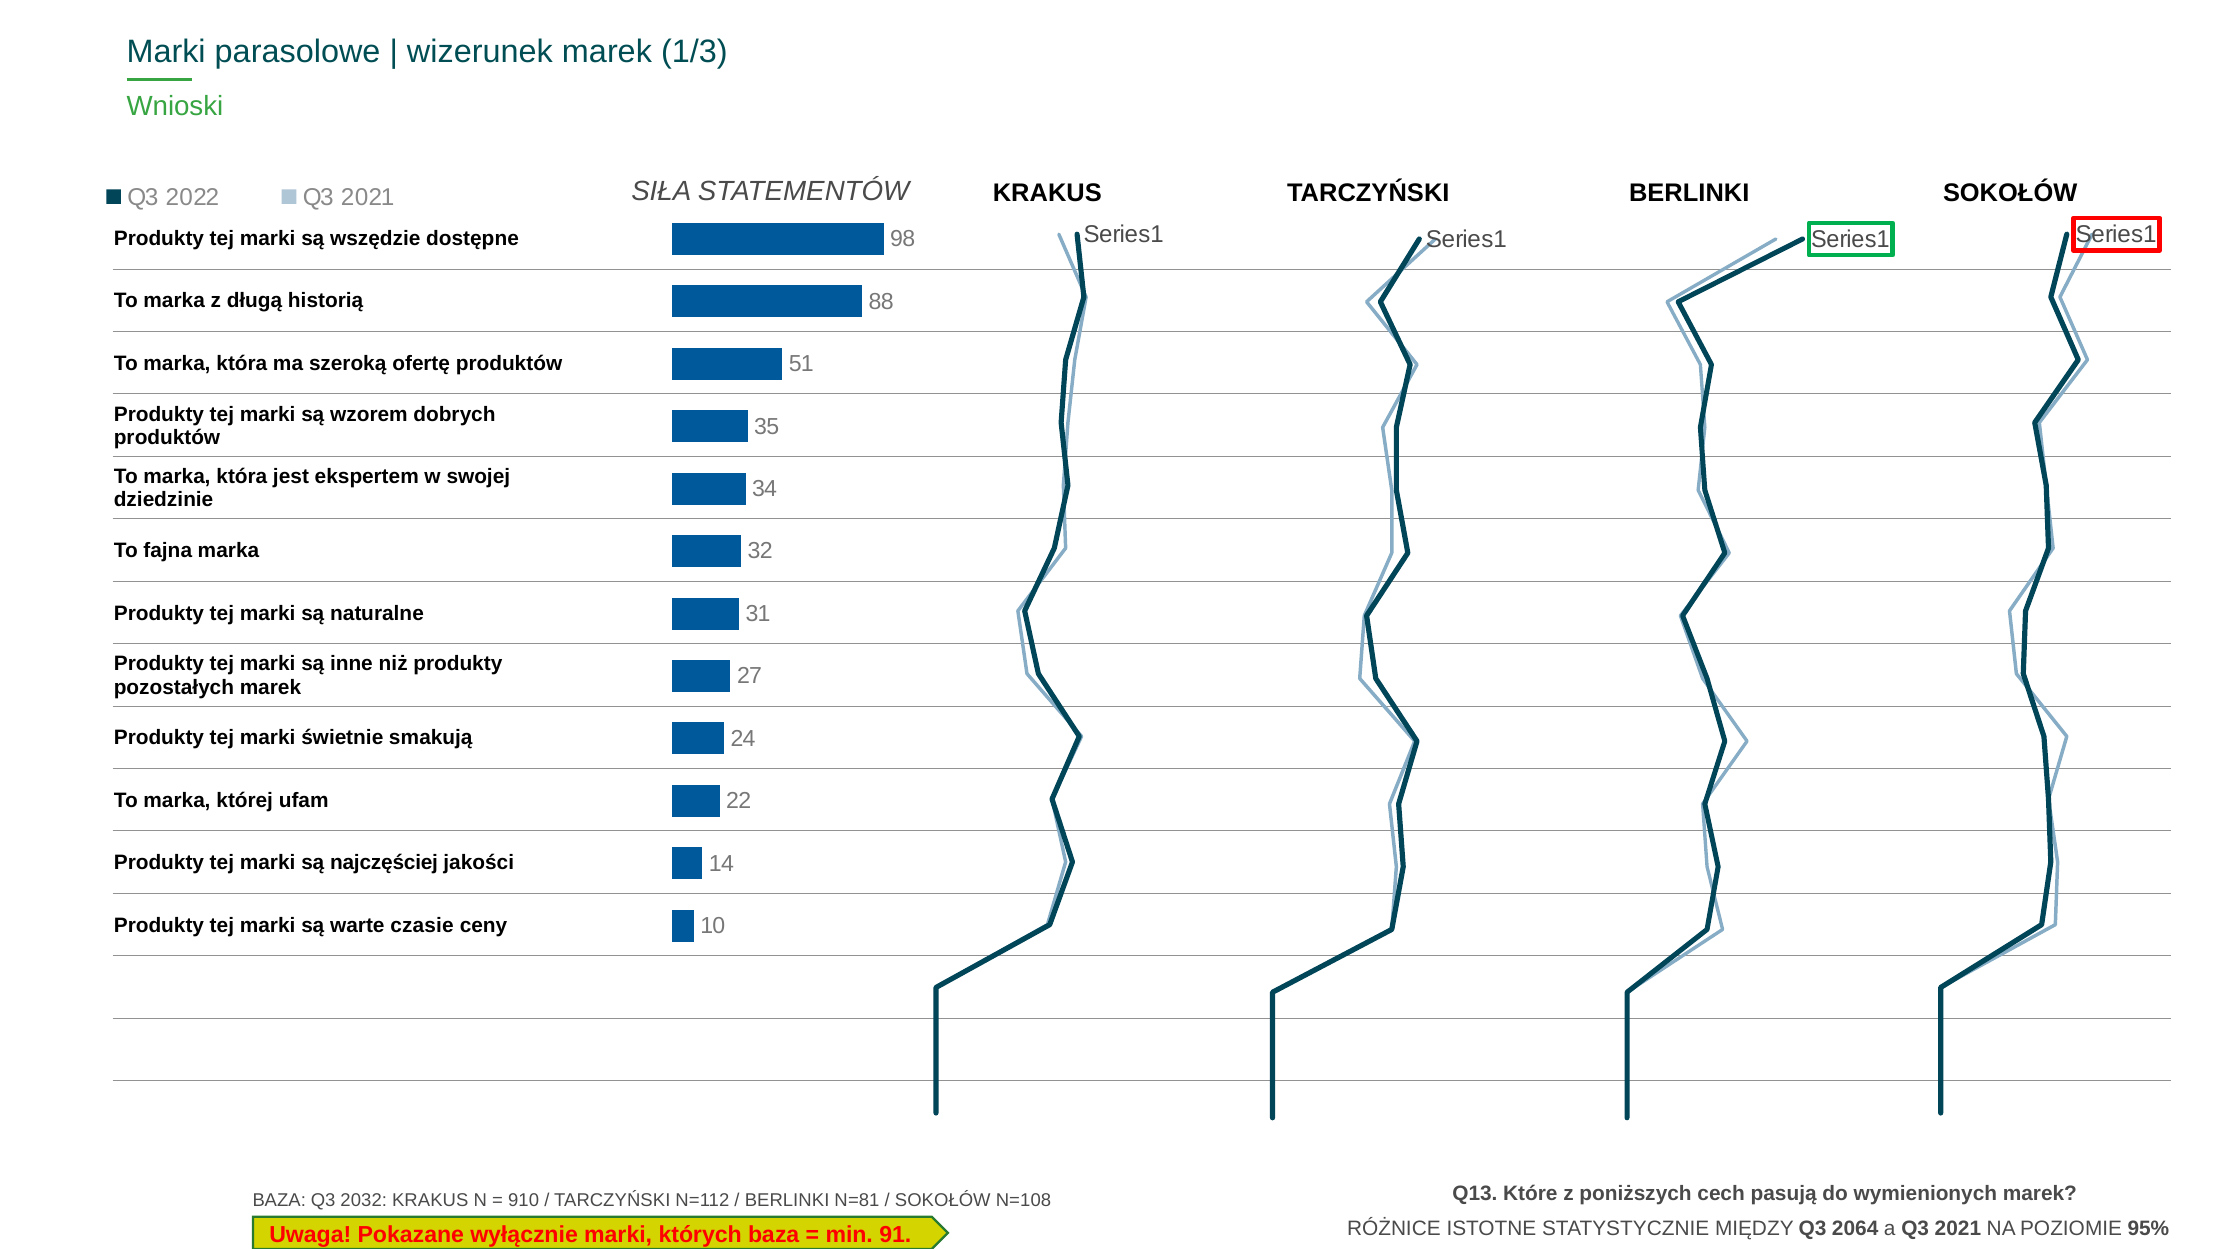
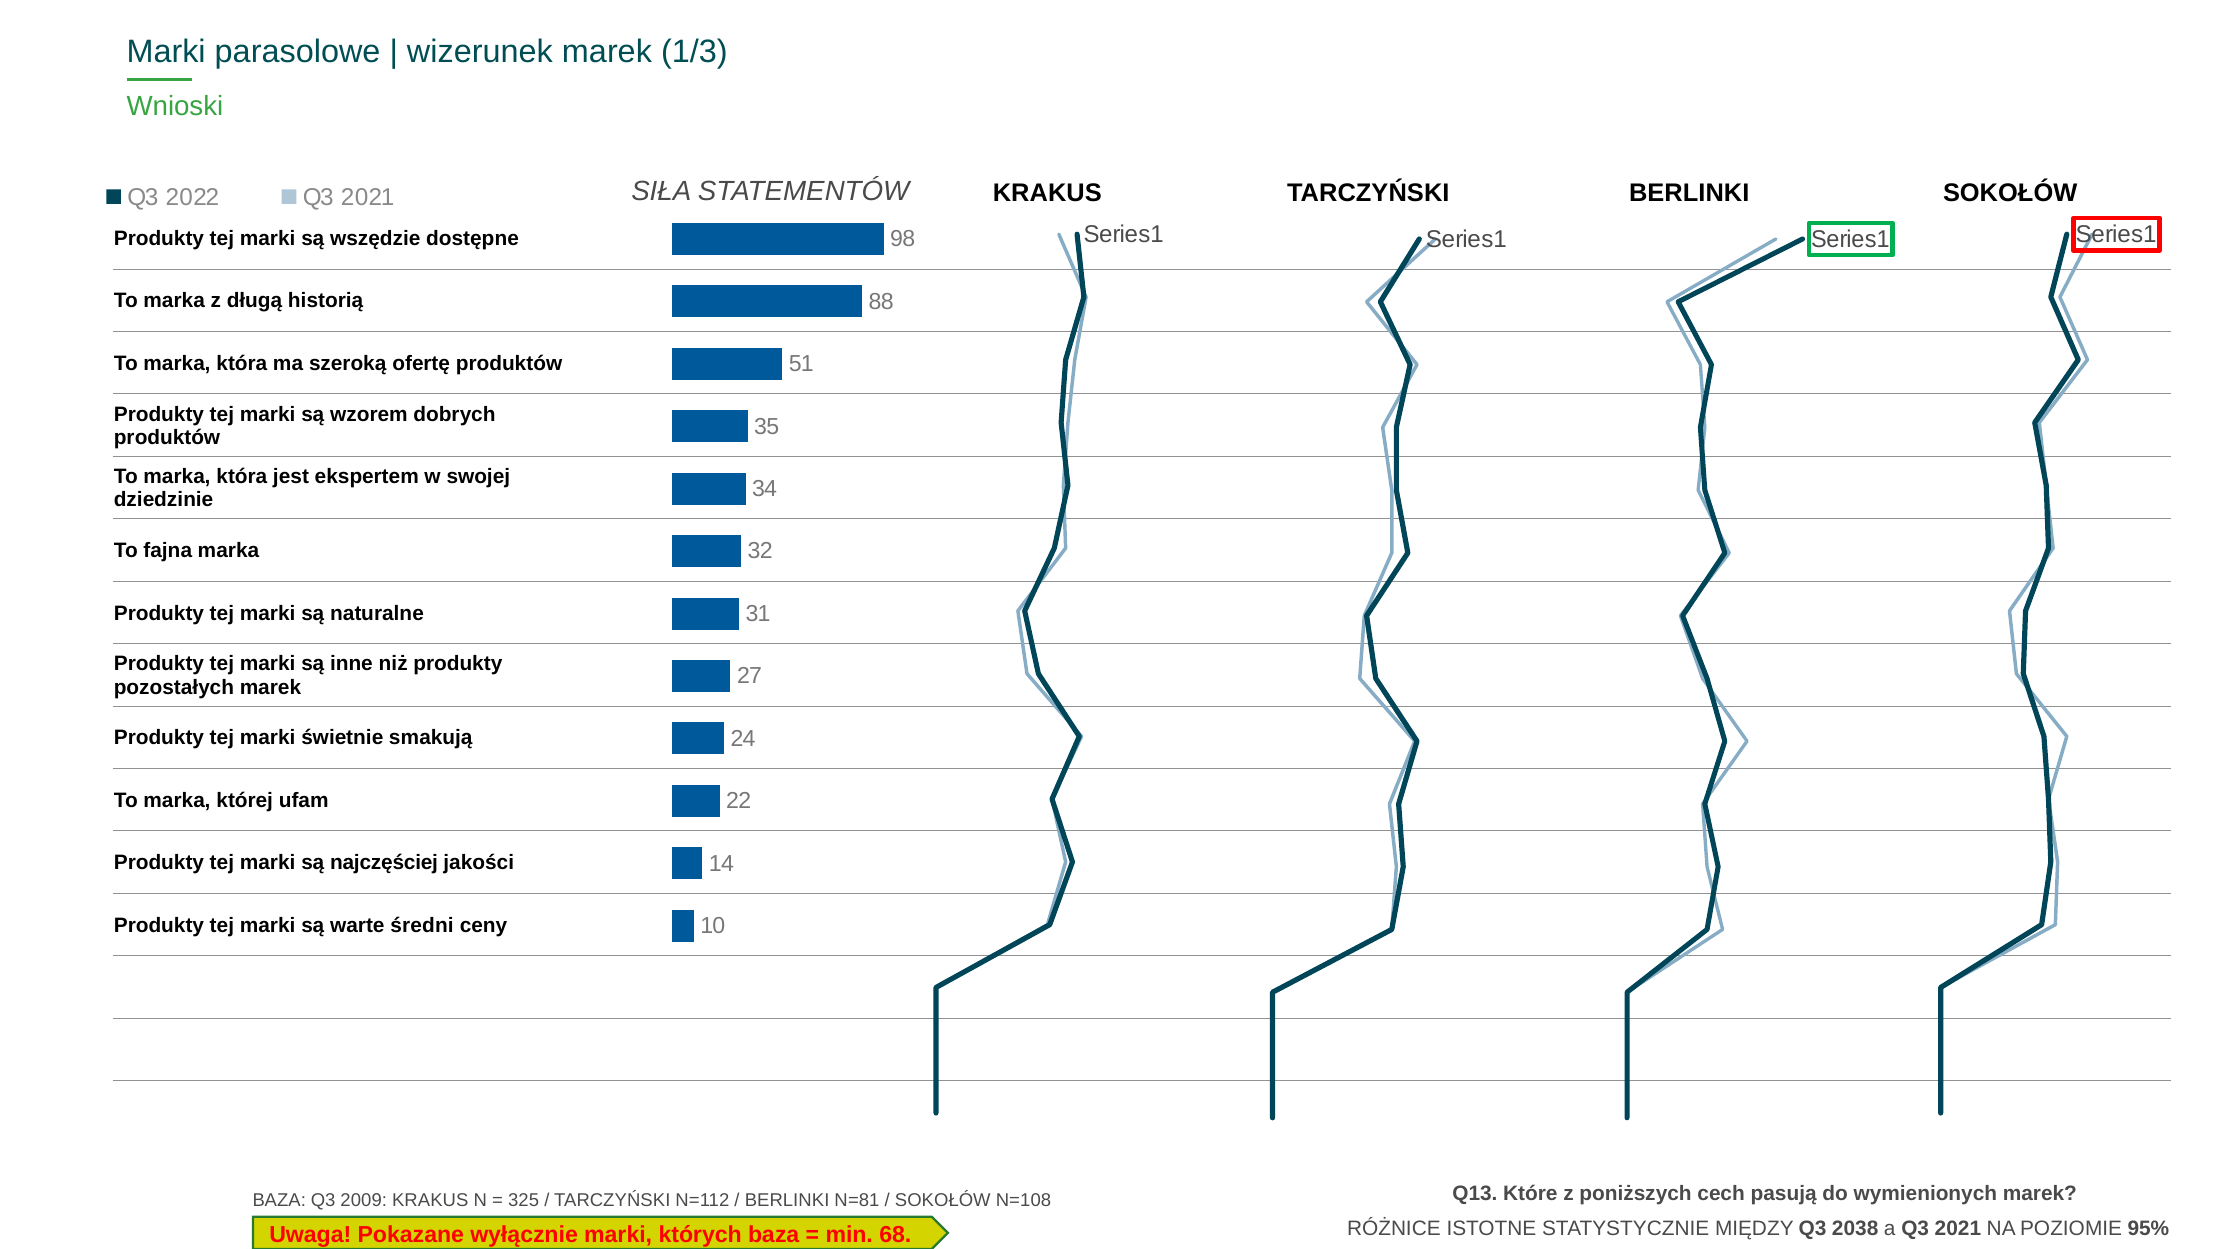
czasie: czasie -> średni (422, 925)
2032: 2032 -> 2009 (364, 1200)
910: 910 -> 325 (524, 1200)
2064: 2064 -> 2038 (1855, 1228)
91: 91 -> 68 (895, 1234)
